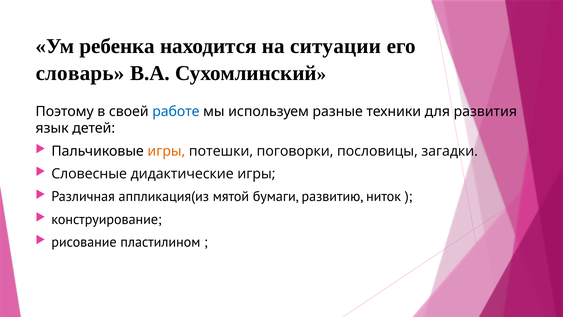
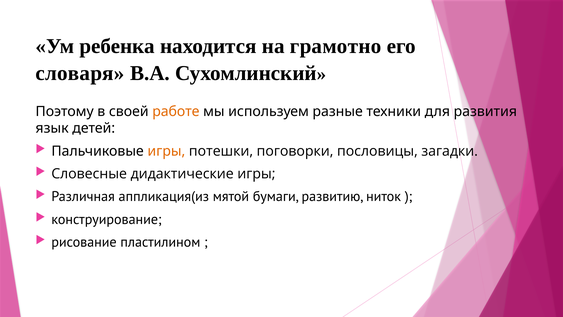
ситуации: ситуации -> грамотно (336, 46)
словарь: словарь -> словаря (80, 73)
работе colour: blue -> orange (176, 111)
